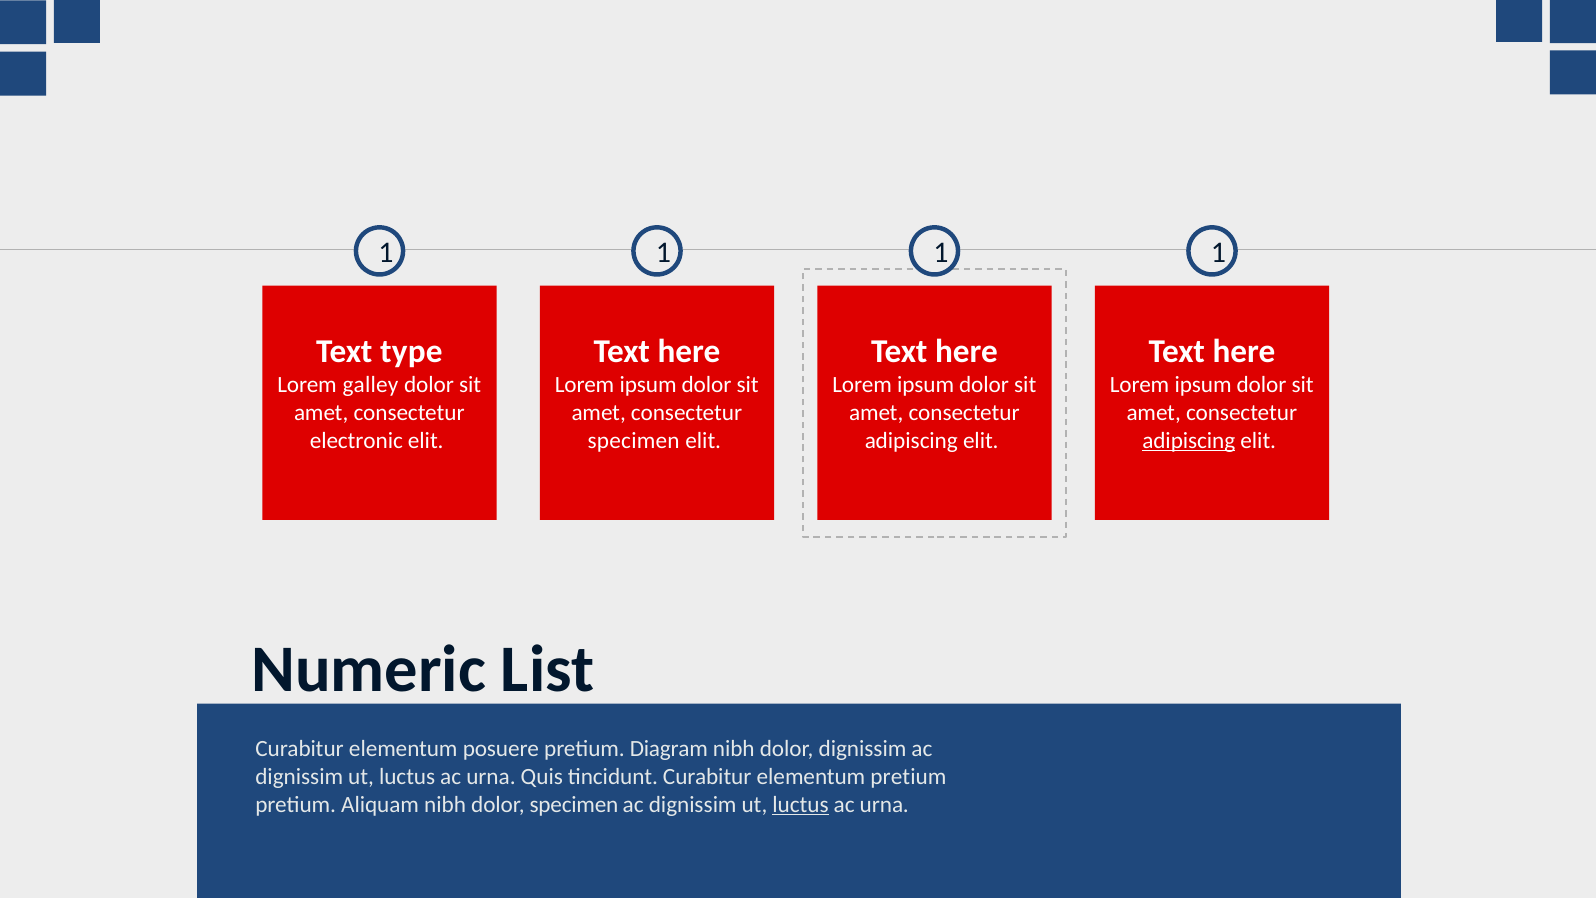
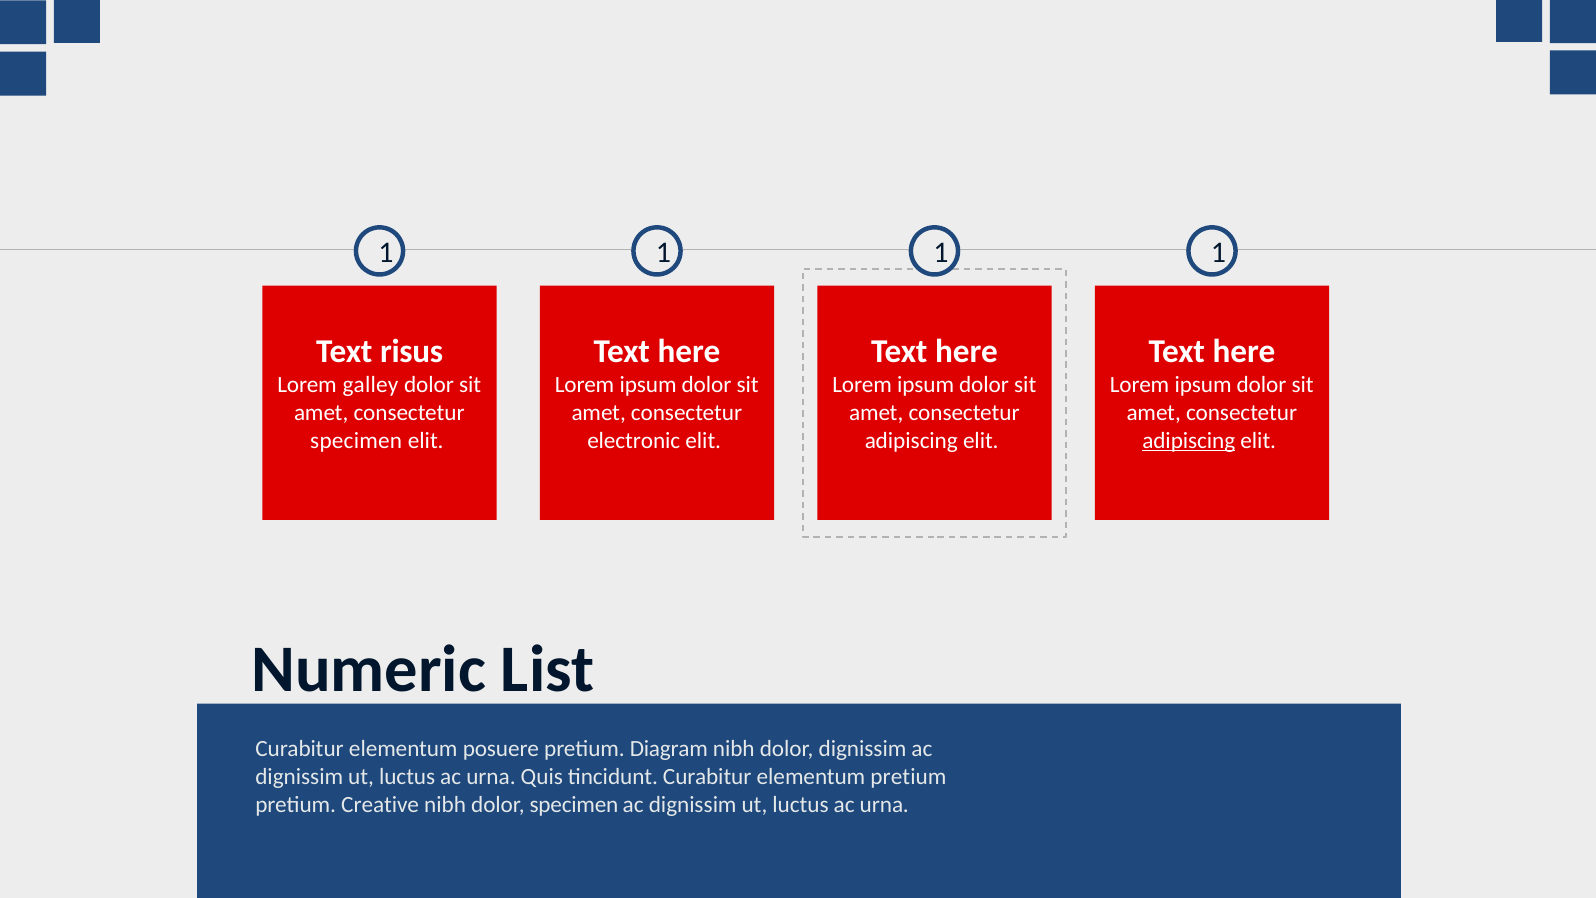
type: type -> risus (412, 351)
electronic: electronic -> specimen (356, 440)
specimen: specimen -> electronic (634, 440)
Aliquam: Aliquam -> Creative (380, 805)
luctus underline: present -> none (801, 805)
